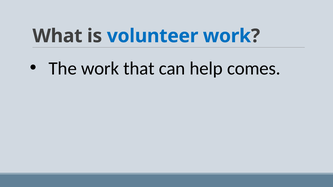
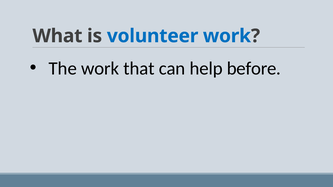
comes: comes -> before (254, 68)
